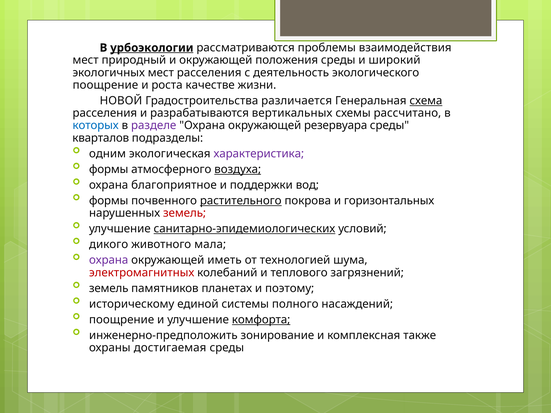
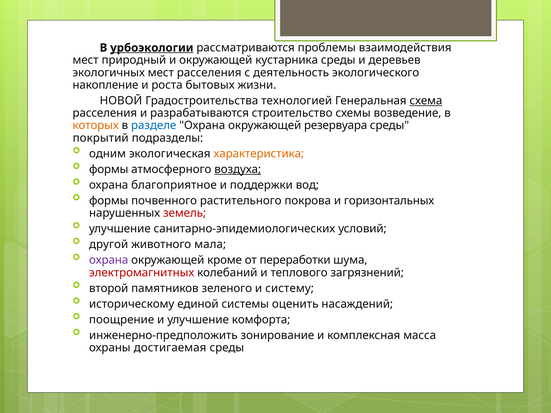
положения: положения -> кустарника (287, 60)
широкий: широкий -> деревьев (395, 60)
поощрение: поощрение -> накопление (105, 85)
качестве: качестве -> бытовых (210, 85)
различается: различается -> технологией (297, 101)
вертикальных: вертикальных -> строительство (292, 113)
рассчитано: рассчитано -> возведение (407, 113)
которых colour: blue -> orange (96, 126)
разделе colour: purple -> blue (154, 126)
кварталов: кварталов -> покрытий (101, 138)
характеристика colour: purple -> orange (259, 154)
растительного underline: present -> none (241, 201)
санитарно-эпидемиологических underline: present -> none (244, 229)
дикого: дикого -> другой (109, 245)
иметь: иметь -> кроме (225, 260)
технологией: технологией -> переработки (295, 260)
земель: земель -> второй (109, 288)
планетах: планетах -> зеленого (227, 288)
поэтому: поэтому -> систему (290, 288)
полного: полного -> оценить (295, 304)
комфорта underline: present -> none (261, 320)
также: также -> масса (420, 336)
